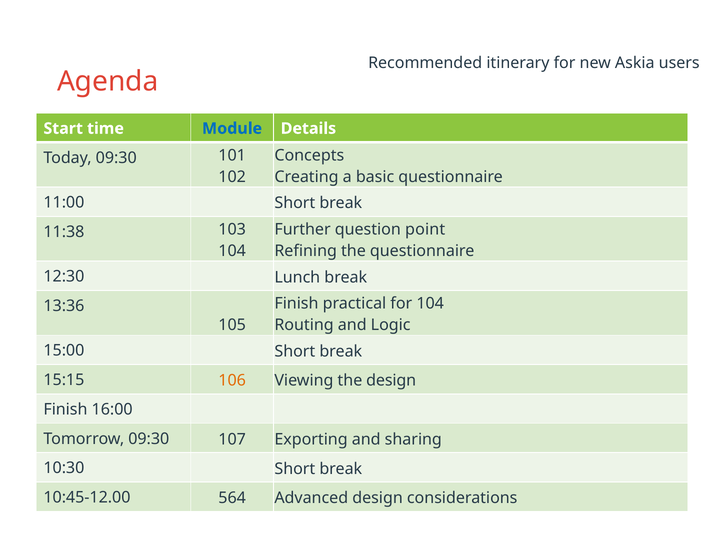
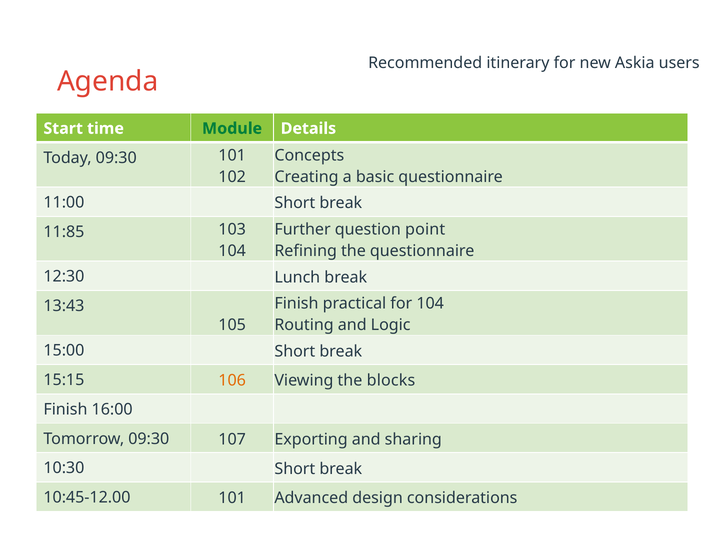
Module colour: blue -> green (232, 128)
11:38: 11:38 -> 11:85 (64, 232)
13:36: 13:36 -> 13:43 (64, 306)
the design: design -> blocks (391, 381)
10:45-12.00 564: 564 -> 101 (232, 498)
